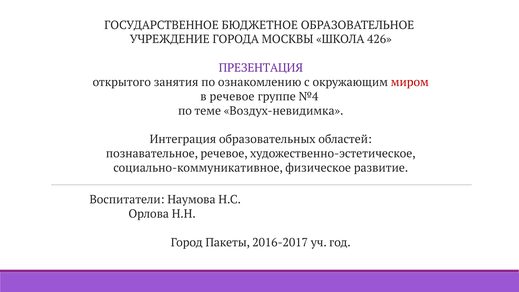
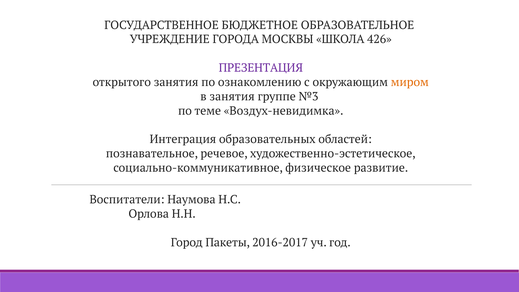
миром colour: red -> orange (410, 82)
в речевое: речевое -> занятия (232, 96)
№4: №4 -> №3 (309, 96)
